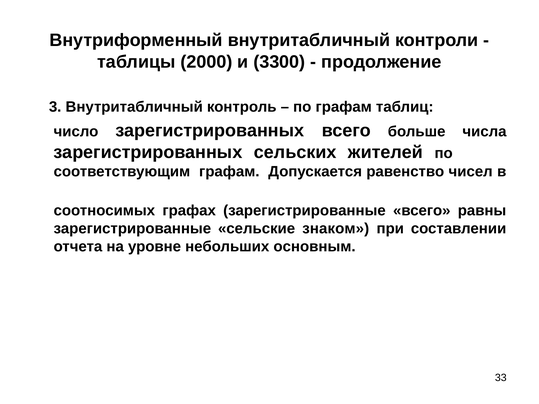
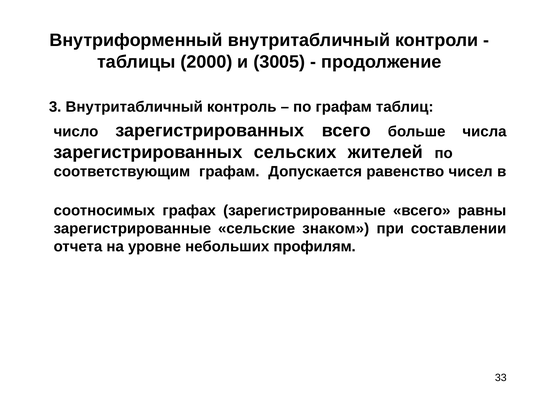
3300: 3300 -> 3005 (279, 62)
основным: основным -> профилям (315, 247)
